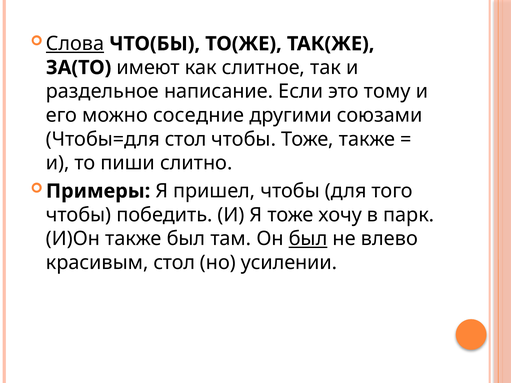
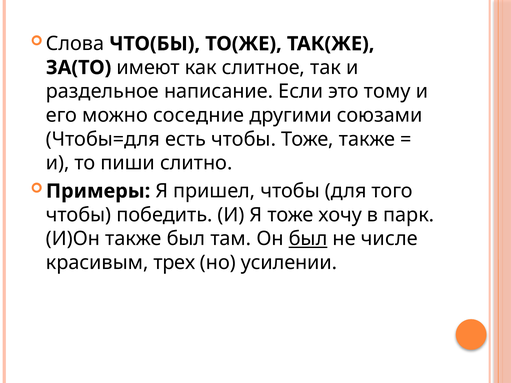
Cлова underline: present -> none (75, 44)
Чтобы=для стол: стол -> есть (186, 139)
влево: влево -> числе (389, 239)
красивым стол: стол -> трех (174, 263)
